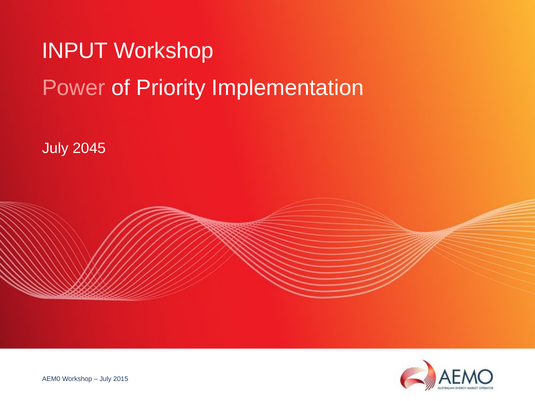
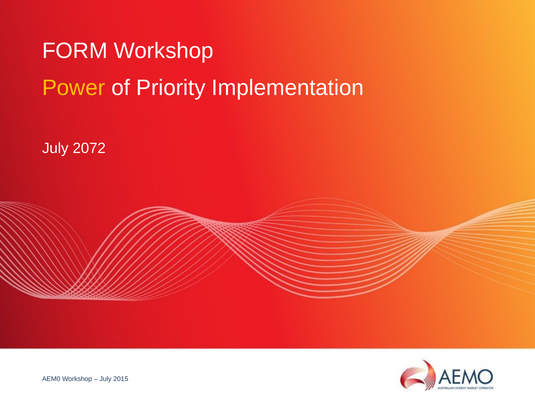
INPUT: INPUT -> FORM (75, 51)
Power colour: pink -> yellow (74, 88)
2045: 2045 -> 2072 (89, 148)
